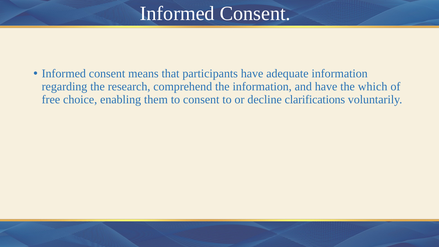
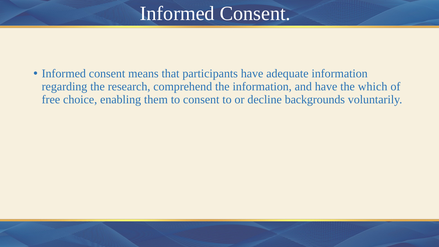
clarifications: clarifications -> backgrounds (315, 99)
